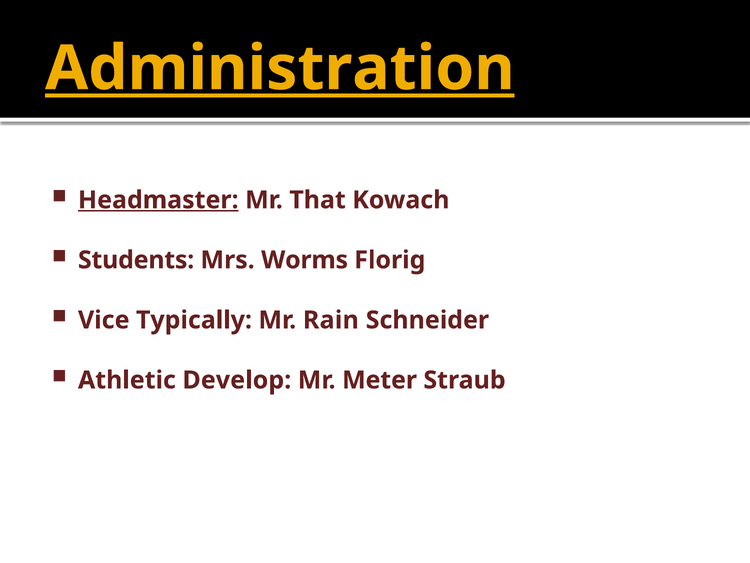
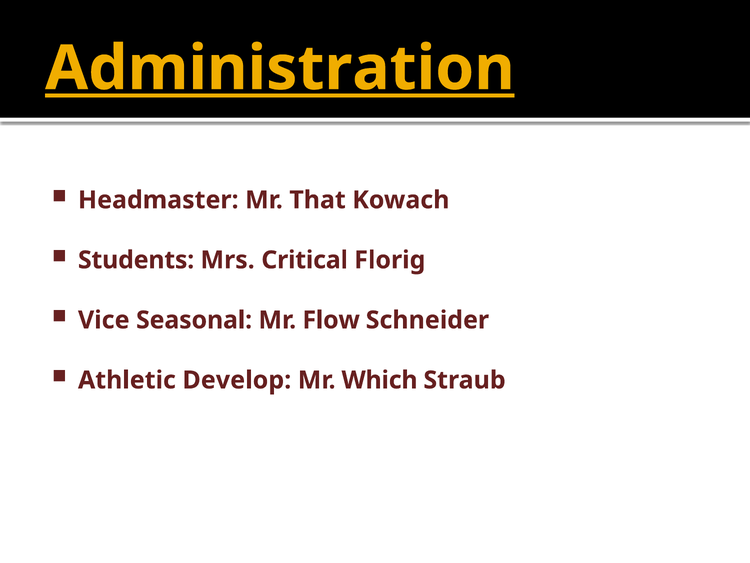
Headmaster underline: present -> none (158, 200)
Worms: Worms -> Critical (305, 260)
Typically: Typically -> Seasonal (194, 320)
Rain: Rain -> Flow (331, 320)
Meter: Meter -> Which (380, 380)
